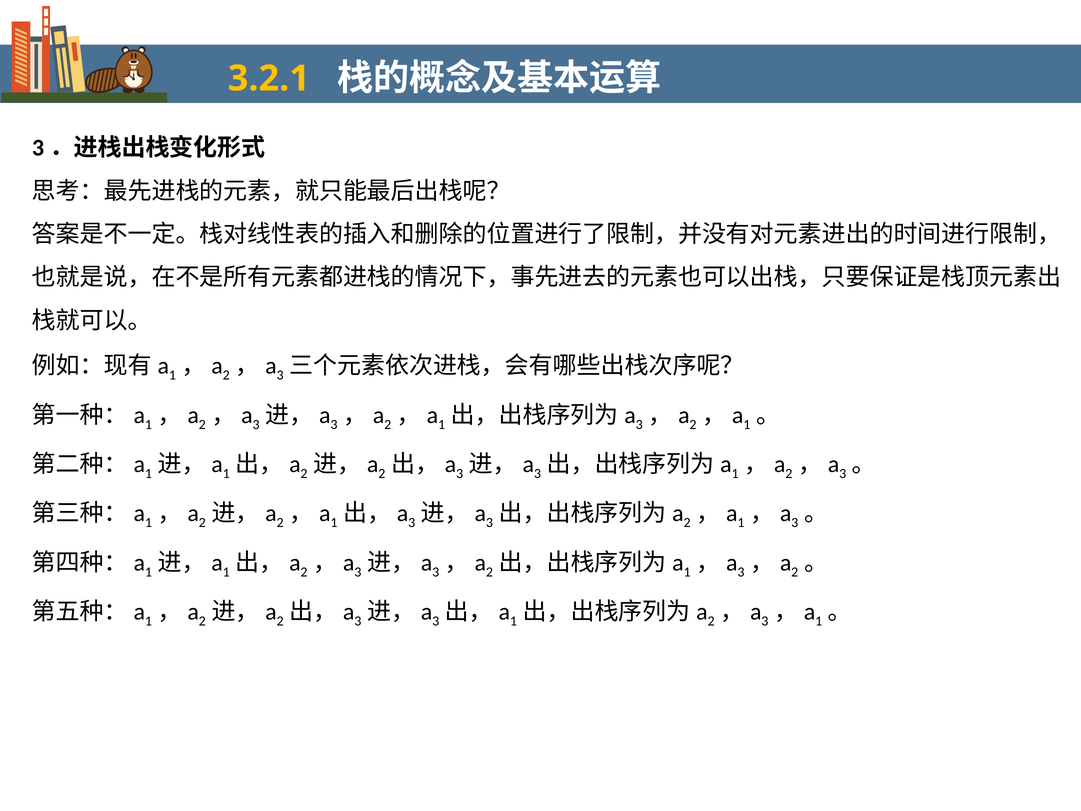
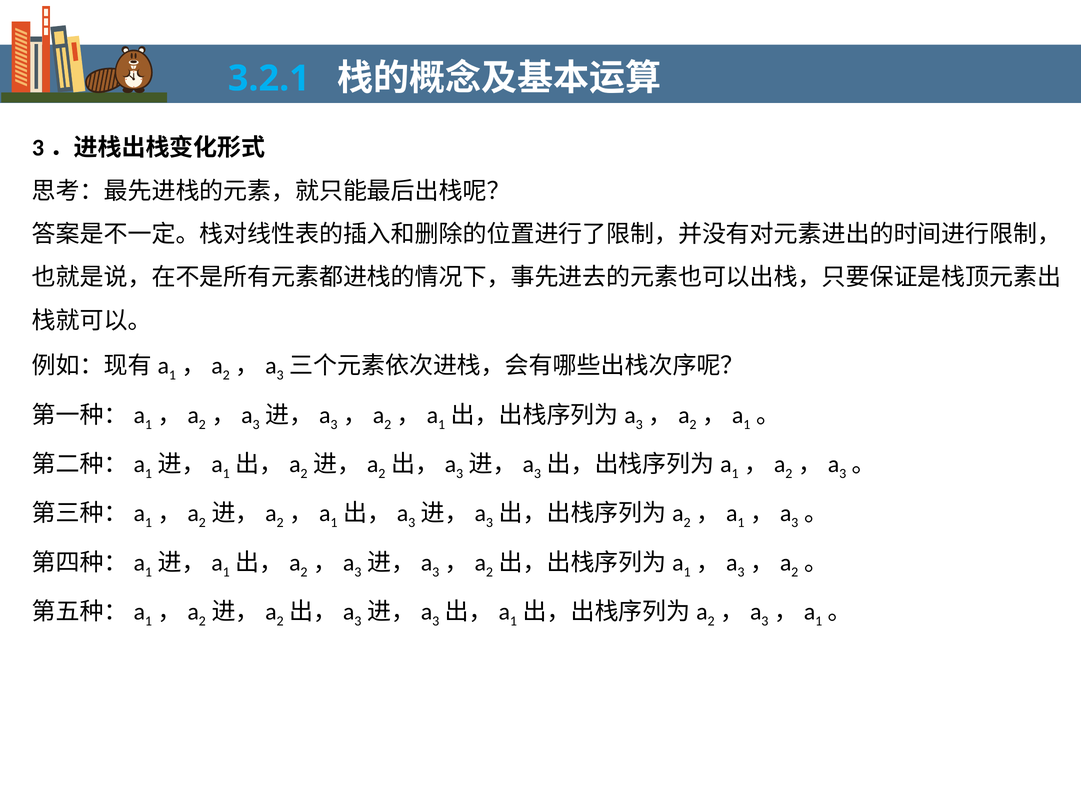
3.2.1 colour: yellow -> light blue (269, 78)
